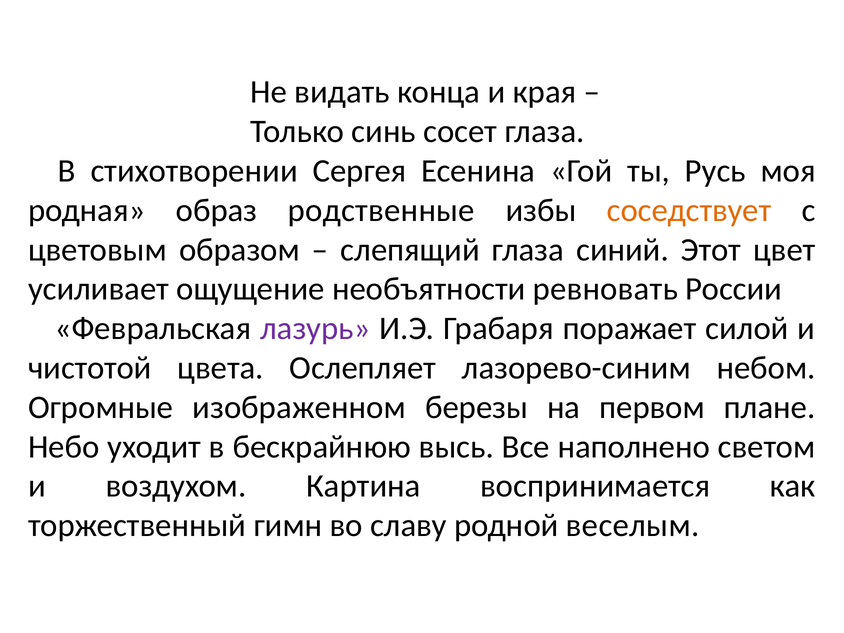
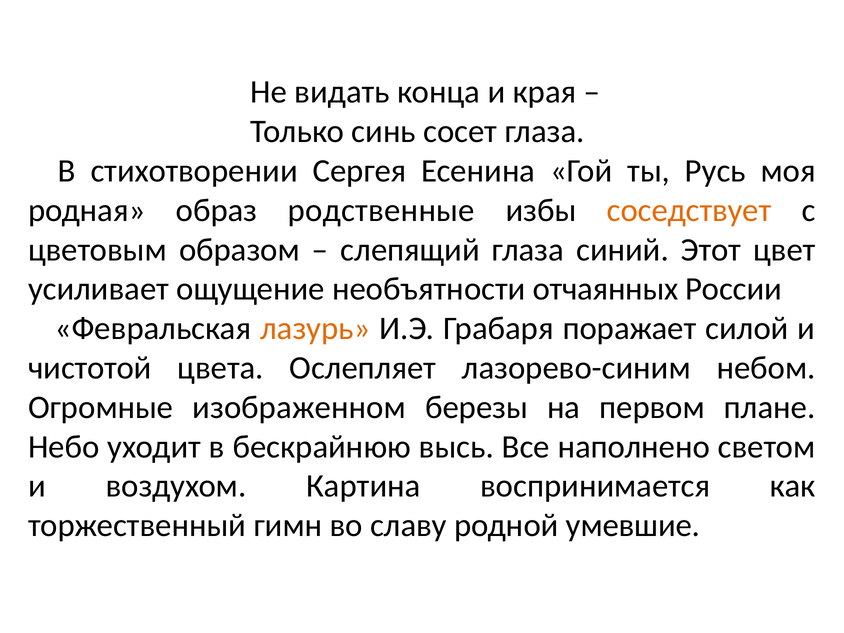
ревновать: ревновать -> отчаянных (606, 289)
лазурь colour: purple -> orange (315, 328)
веселым: веселым -> умевшие (633, 526)
